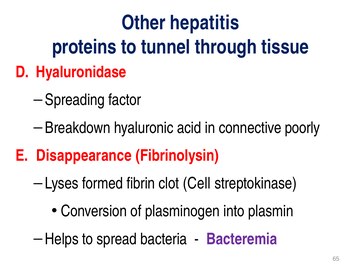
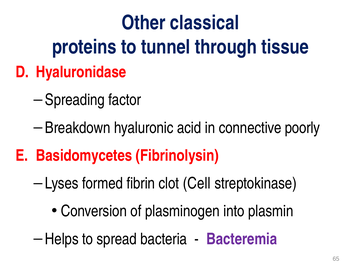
hepatitis: hepatitis -> classical (205, 23)
Disappearance: Disappearance -> Basidomycetes (84, 155)
